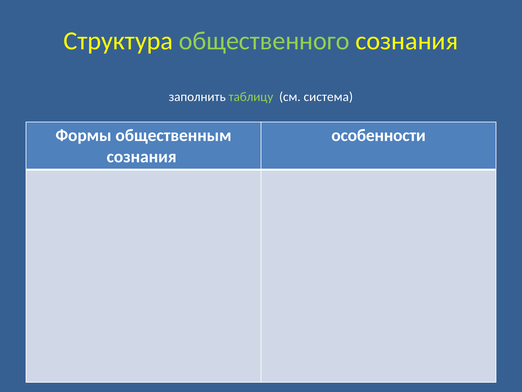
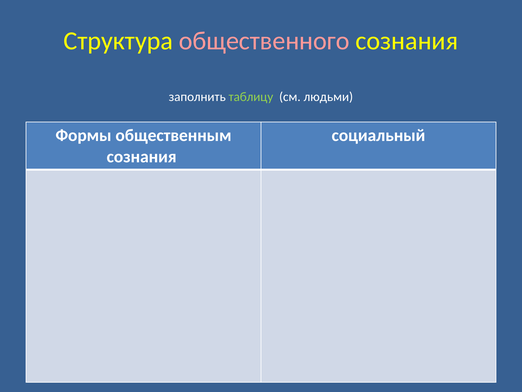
общественного colour: light green -> pink (264, 41)
система: система -> людьми (328, 97)
особенности: особенности -> социальный (378, 135)
